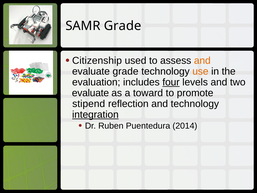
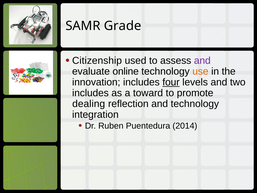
and colour: orange -> purple (202, 61)
evaluate grade: grade -> online (126, 71)
evaluation: evaluation -> innovation (96, 82)
evaluate: evaluate -> includes (90, 93)
stipend: stipend -> dealing (89, 104)
integration underline: present -> none (95, 115)
